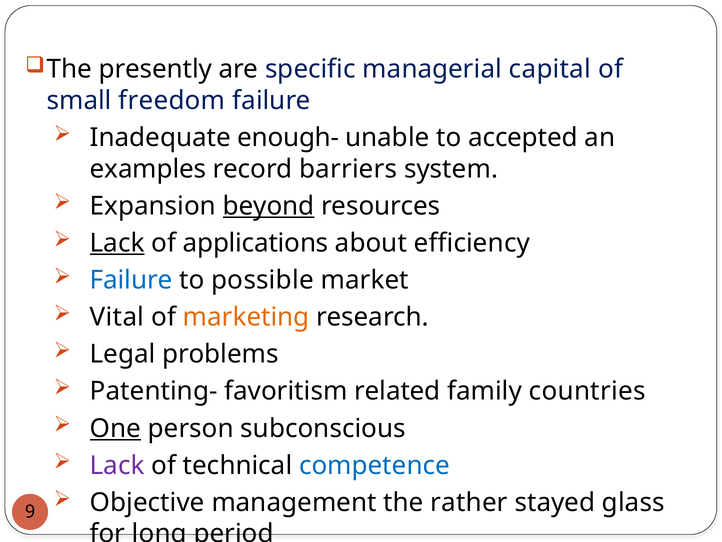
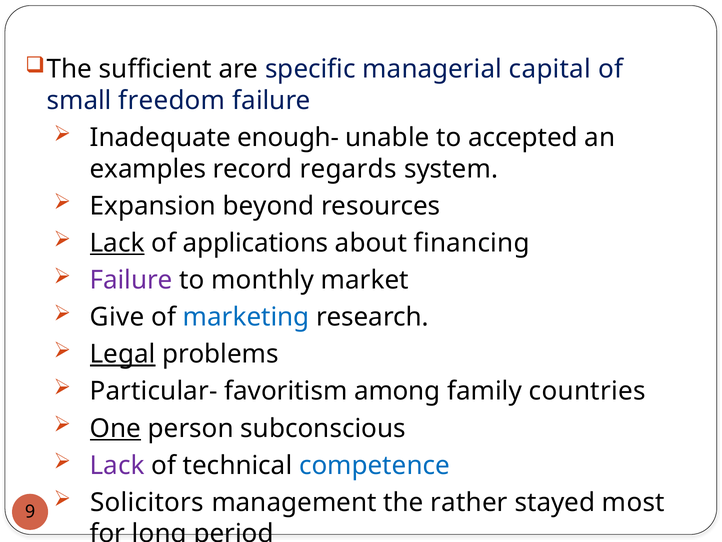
presently: presently -> sufficient (155, 69)
barriers: barriers -> regards (348, 169)
beyond underline: present -> none (269, 206)
efficiency: efficiency -> financing (472, 243)
Failure colour: blue -> purple (131, 280)
possible: possible -> monthly (263, 280)
Vital: Vital -> Give (117, 317)
marketing colour: orange -> blue (246, 317)
Legal underline: none -> present (123, 354)
Patenting-: Patenting- -> Particular- (154, 391)
related: related -> among (397, 391)
Objective: Objective -> Solicitors (147, 502)
glass: glass -> most (633, 502)
